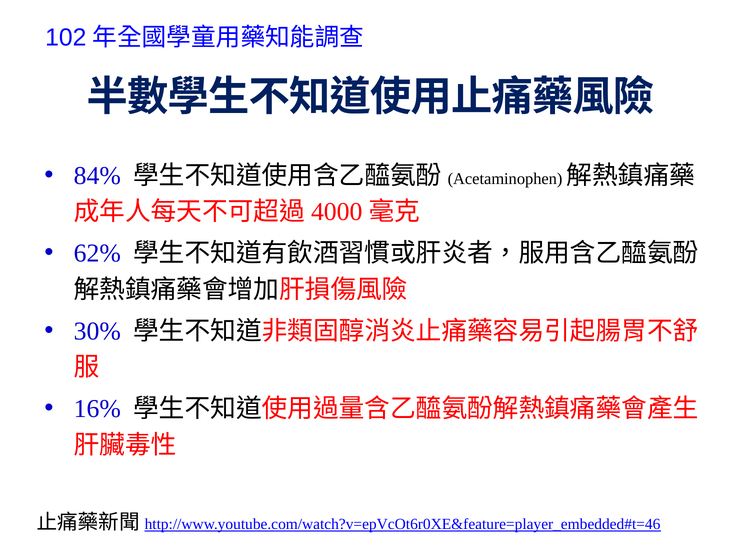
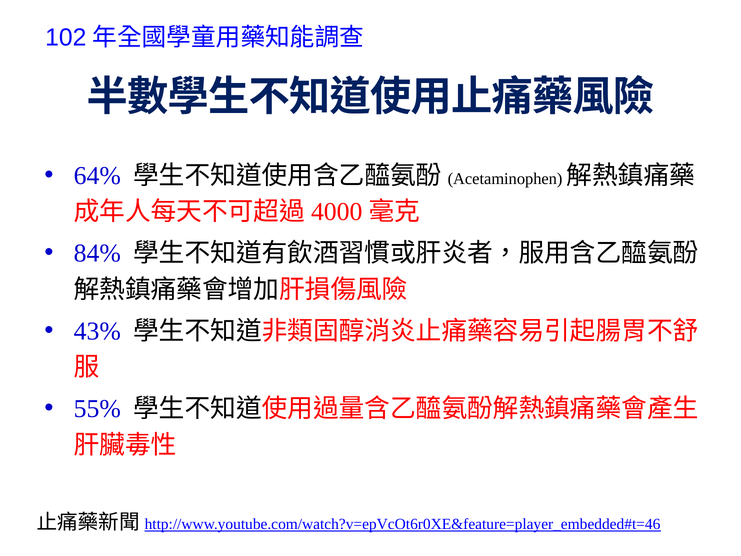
84%: 84% -> 64% (97, 176)
62%: 62% -> 84% (97, 253)
30%: 30% -> 43% (97, 331)
16%: 16% -> 55% (97, 409)
